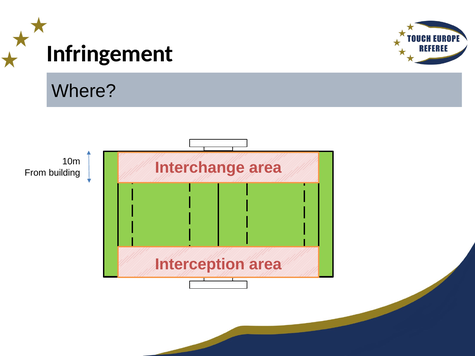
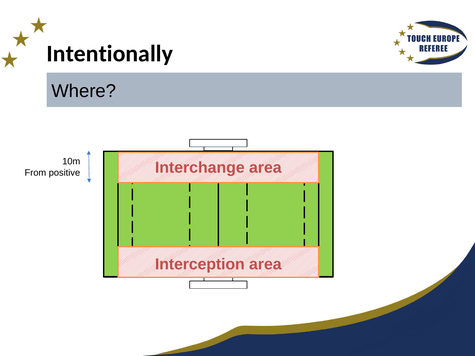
Infringement: Infringement -> Intentionally (110, 54)
building: building -> positive (64, 173)
